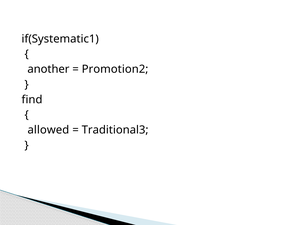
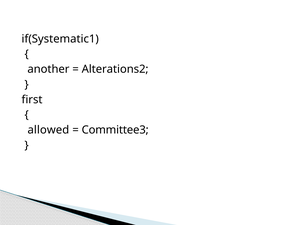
Promotion2: Promotion2 -> Alterations2 (115, 69)
find: find -> first (32, 100)
Traditional3: Traditional3 -> Committee3 (115, 130)
